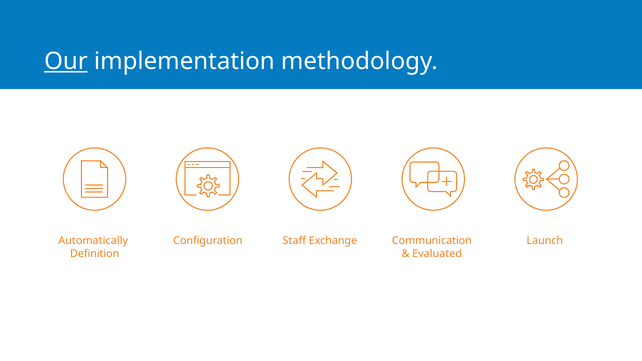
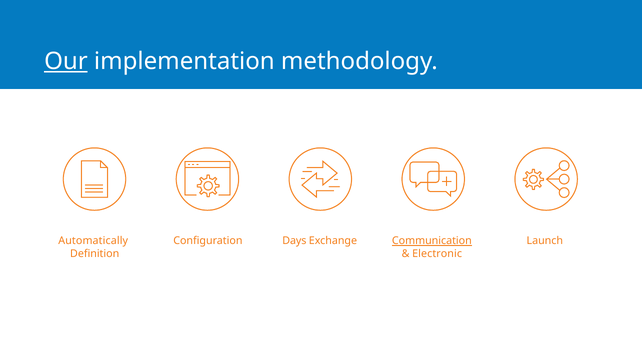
Staff: Staff -> Days (294, 241)
Communication underline: none -> present (432, 241)
Evaluated: Evaluated -> Electronic (437, 254)
